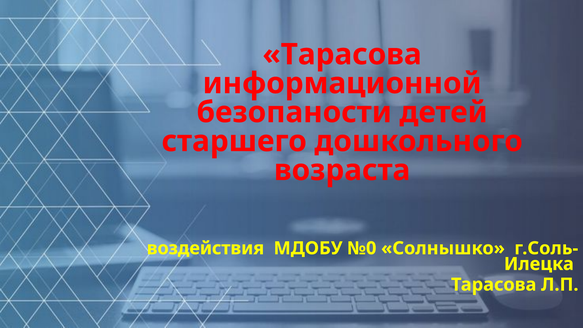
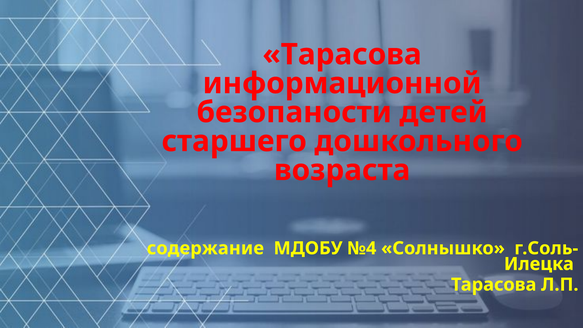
воздействия: воздействия -> содержание (205, 248)
№0: №0 -> №4 (362, 248)
